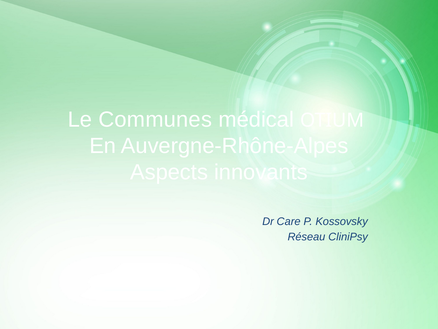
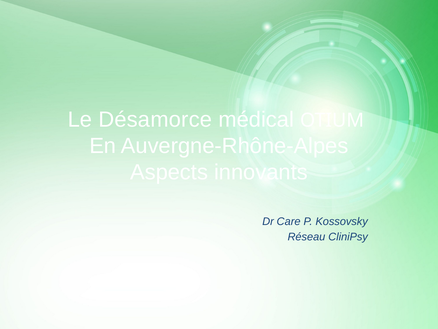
Communes: Communes -> Désamorce (155, 119)
